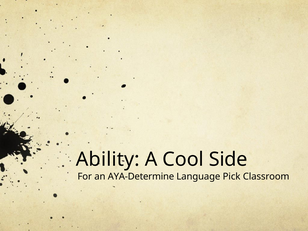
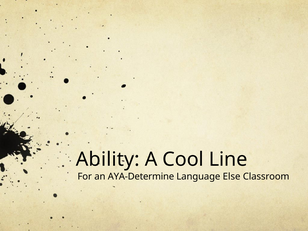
Side: Side -> Line (228, 159)
Pick: Pick -> Else (232, 176)
